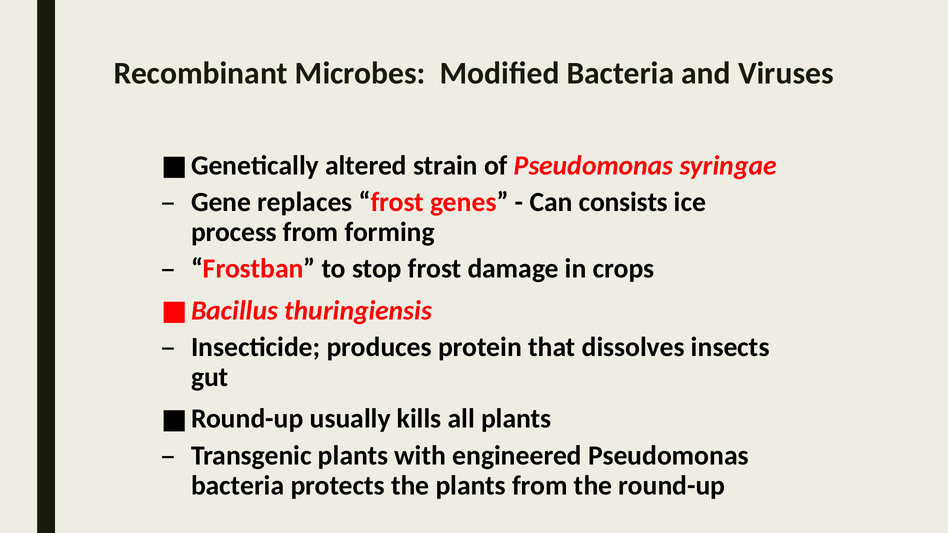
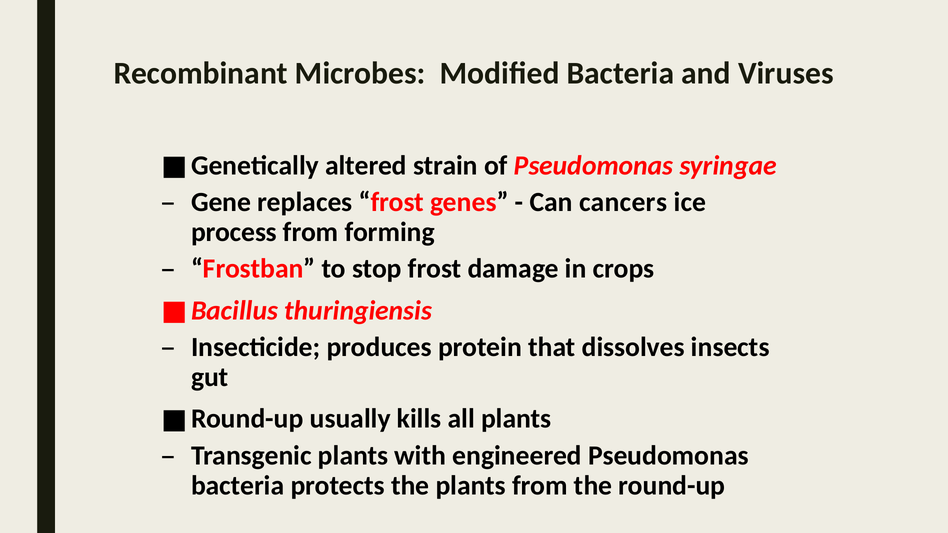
consists: consists -> cancers (623, 202)
